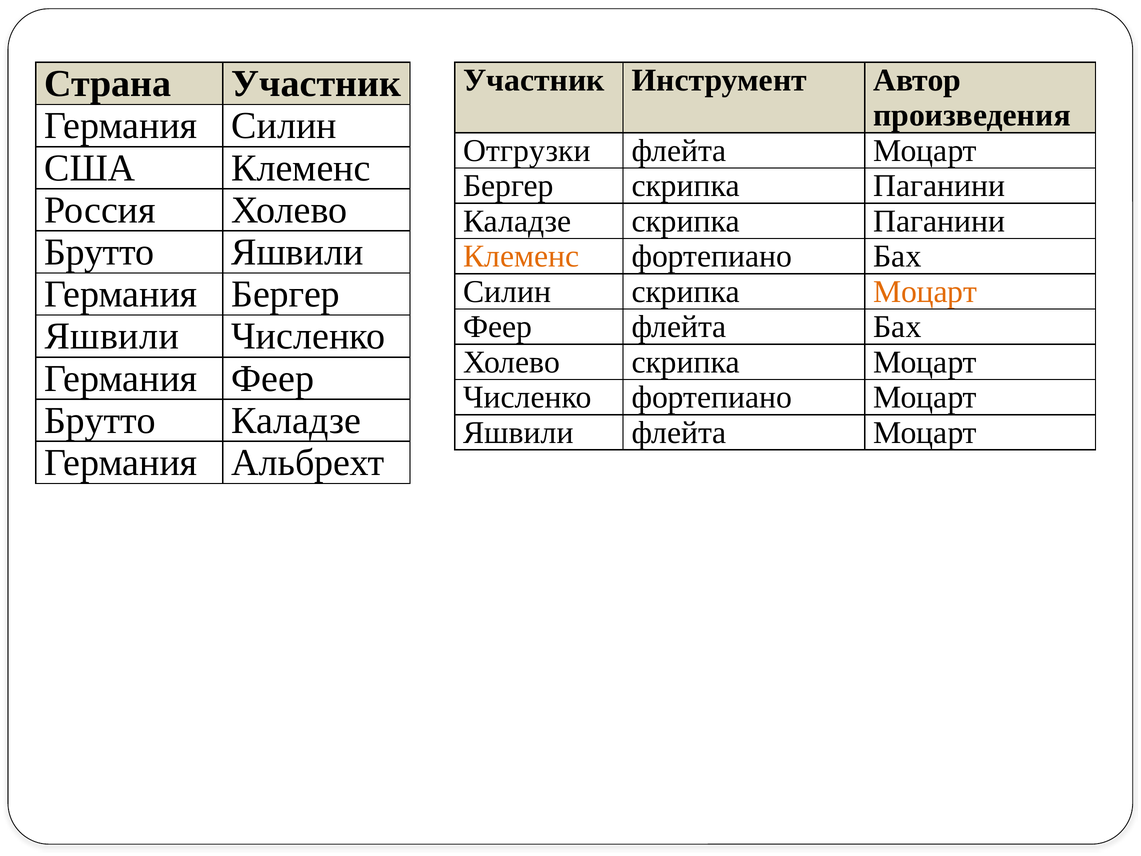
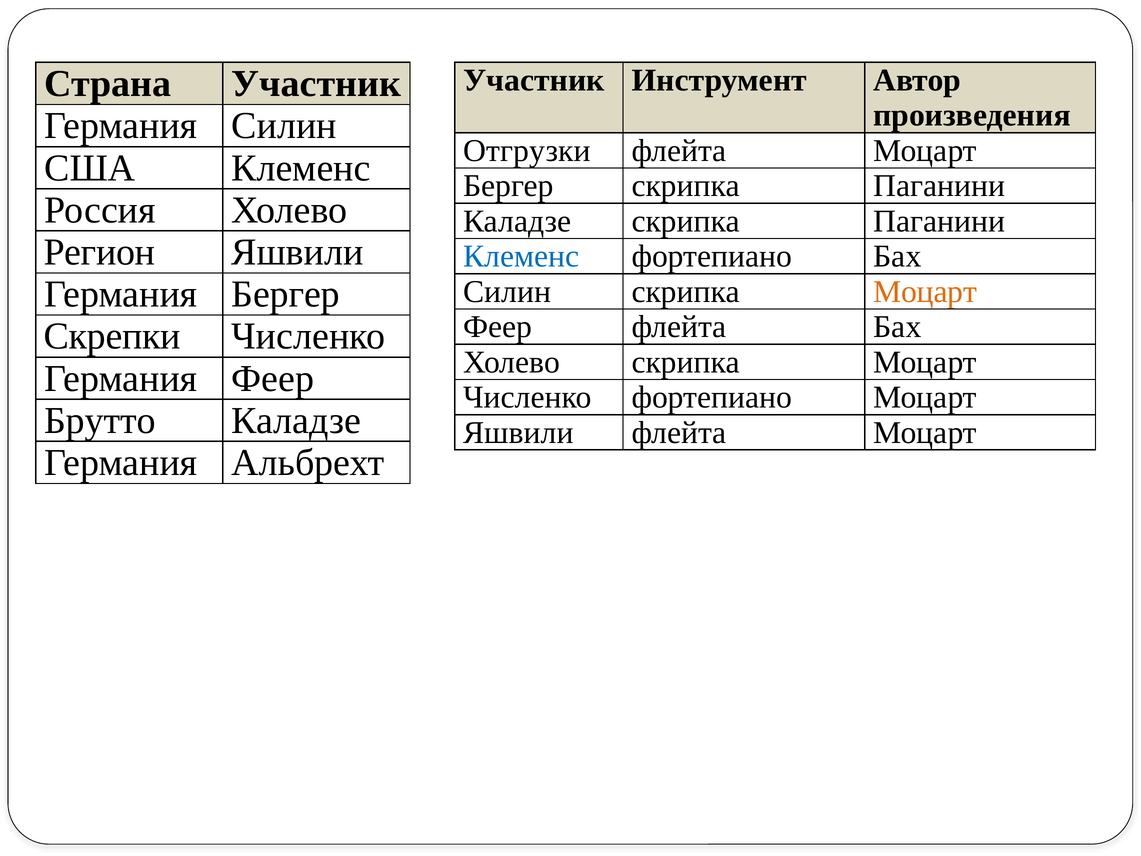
Брутто: Брутто -> Регион (99, 252)
Клеменс colour: orange -> blue (521, 256)
Яшвили: Яшвили -> Скрепки (112, 336)
